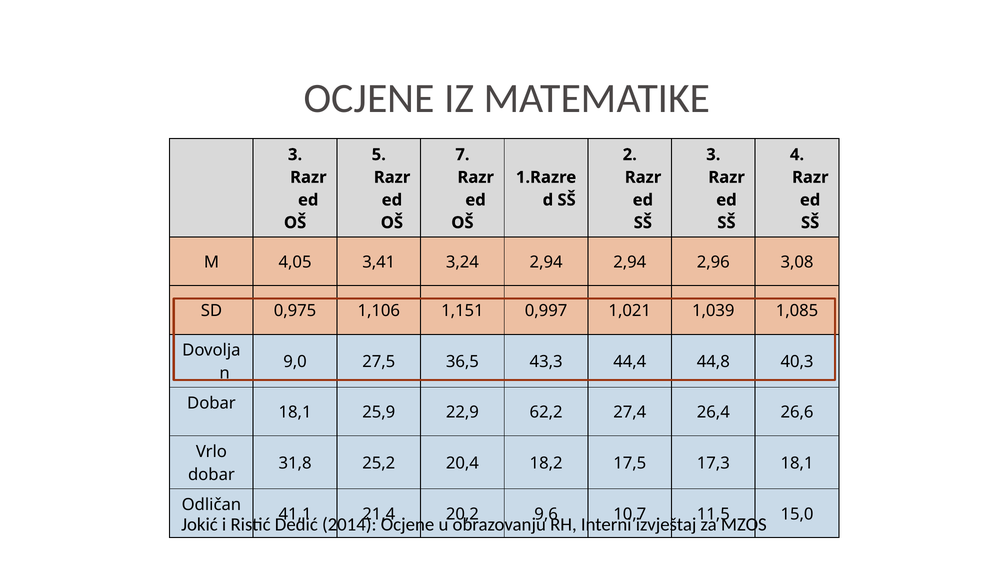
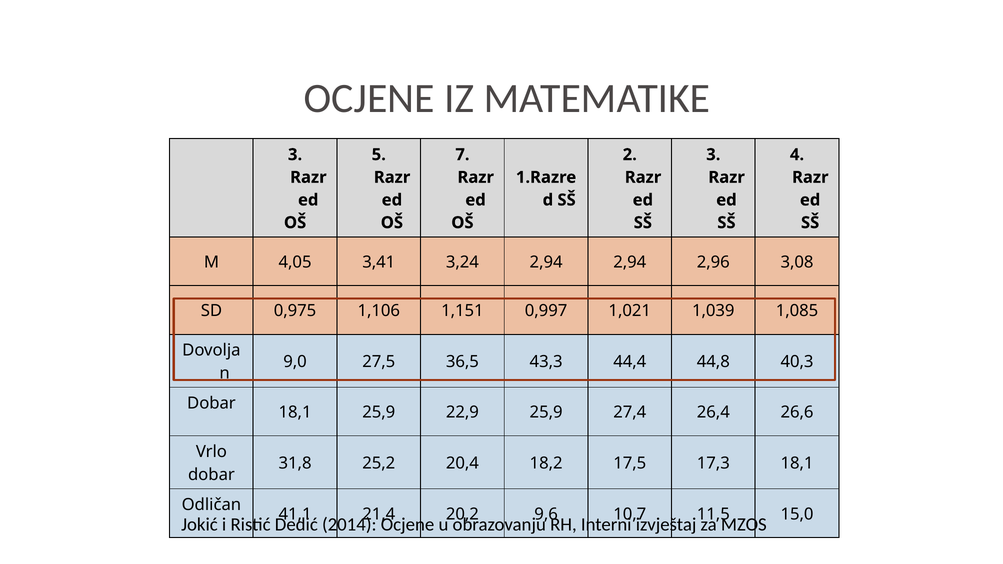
22,9 62,2: 62,2 -> 25,9 (546, 413)
